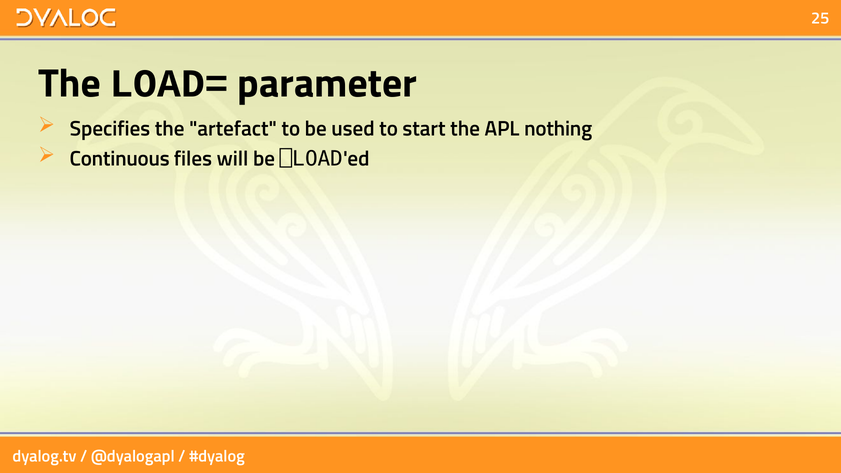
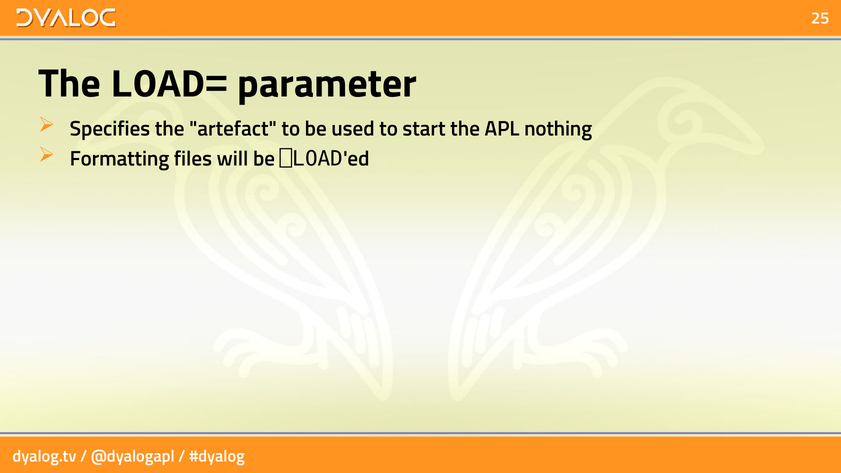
Continuous: Continuous -> Formatting (120, 159)
